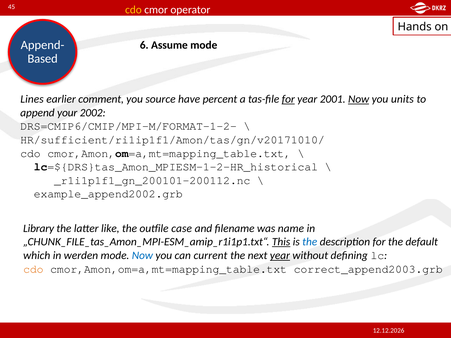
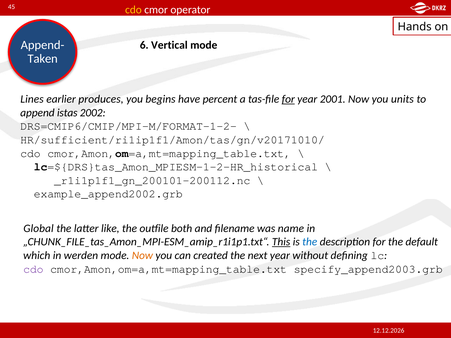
Assume: Assume -> Vertical (169, 45)
Based: Based -> Taken (43, 59)
comment: comment -> produces (101, 99)
source: source -> begins (161, 99)
Now underline: present -> none (359, 99)
your: your -> istas (67, 113)
Library: Library -> Global (38, 229)
case: case -> both (182, 229)
Now colour: blue -> orange (142, 256)
current: current -> created (211, 256)
year underline: present -> none (280, 256)
cdo colour: orange -> purple (33, 269)
correct_append2003.grb: correct_append2003.grb -> specify_append2003.grb (368, 269)
